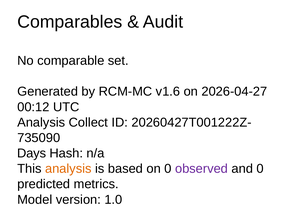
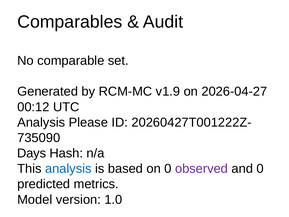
v1.6: v1.6 -> v1.9 (168, 91)
Collect: Collect -> Please (88, 122)
analysis colour: orange -> blue (68, 169)
